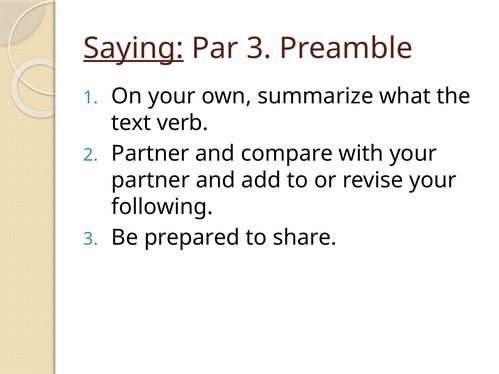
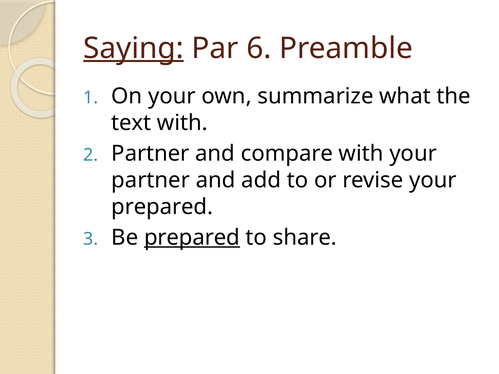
Par 3: 3 -> 6 (259, 48)
text verb: verb -> with (182, 123)
following: following -> prepared (162, 207)
prepared underline: none -> present (192, 238)
